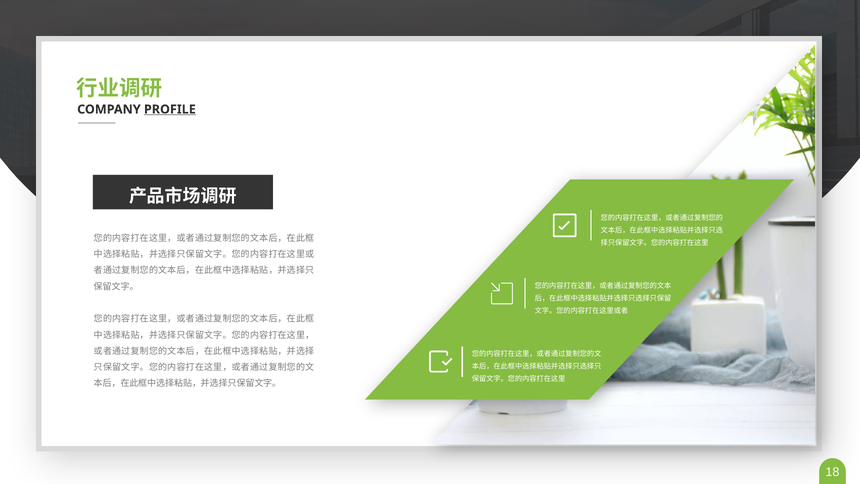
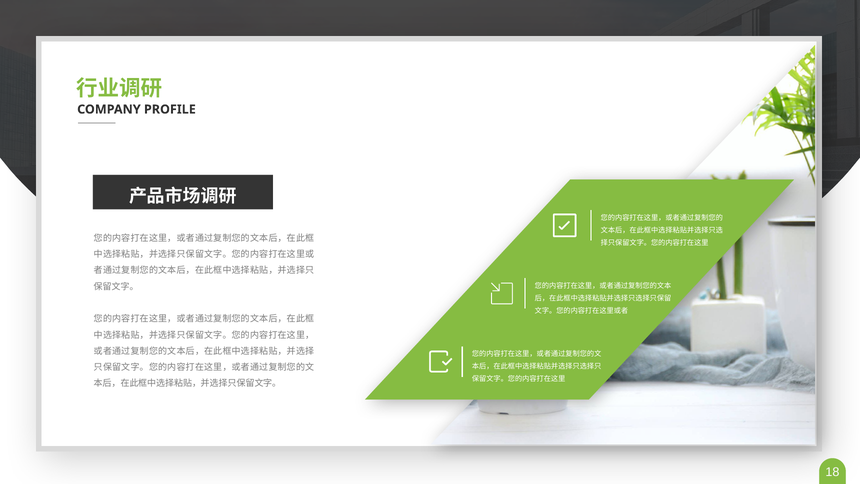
PROFILE underline: present -> none (170, 109)
